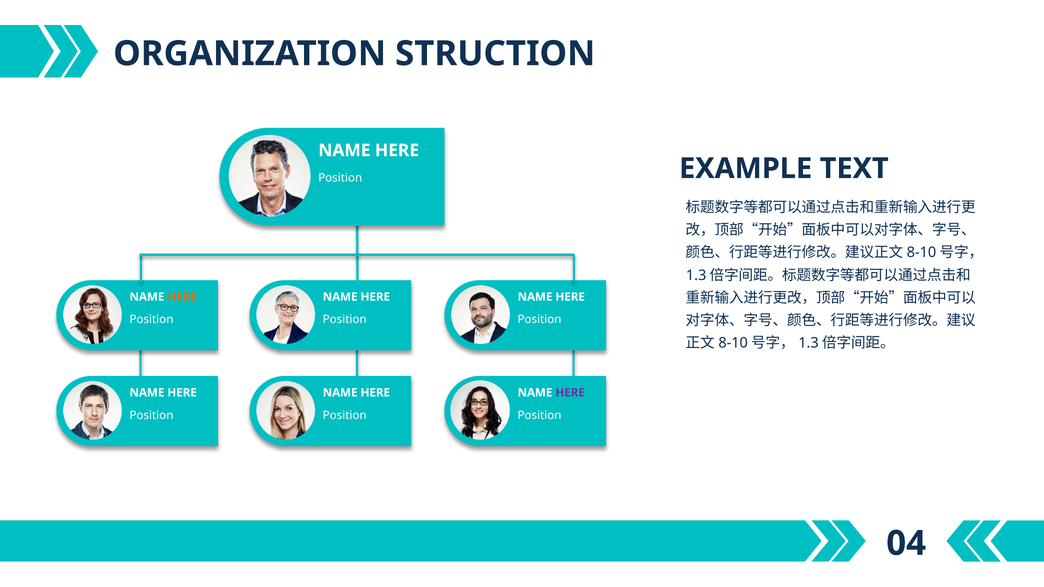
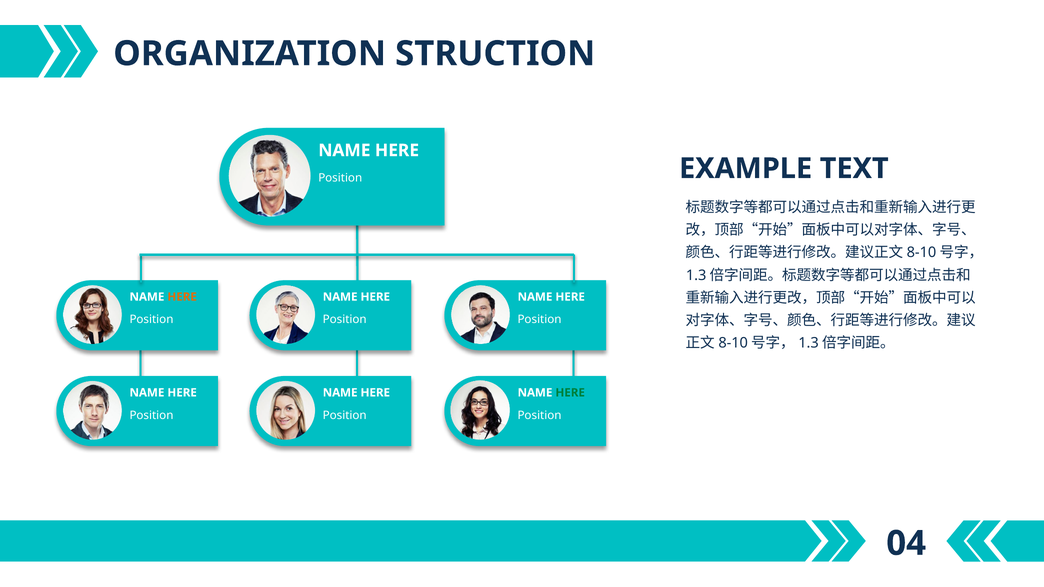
HERE colour: purple -> green (570, 393)
